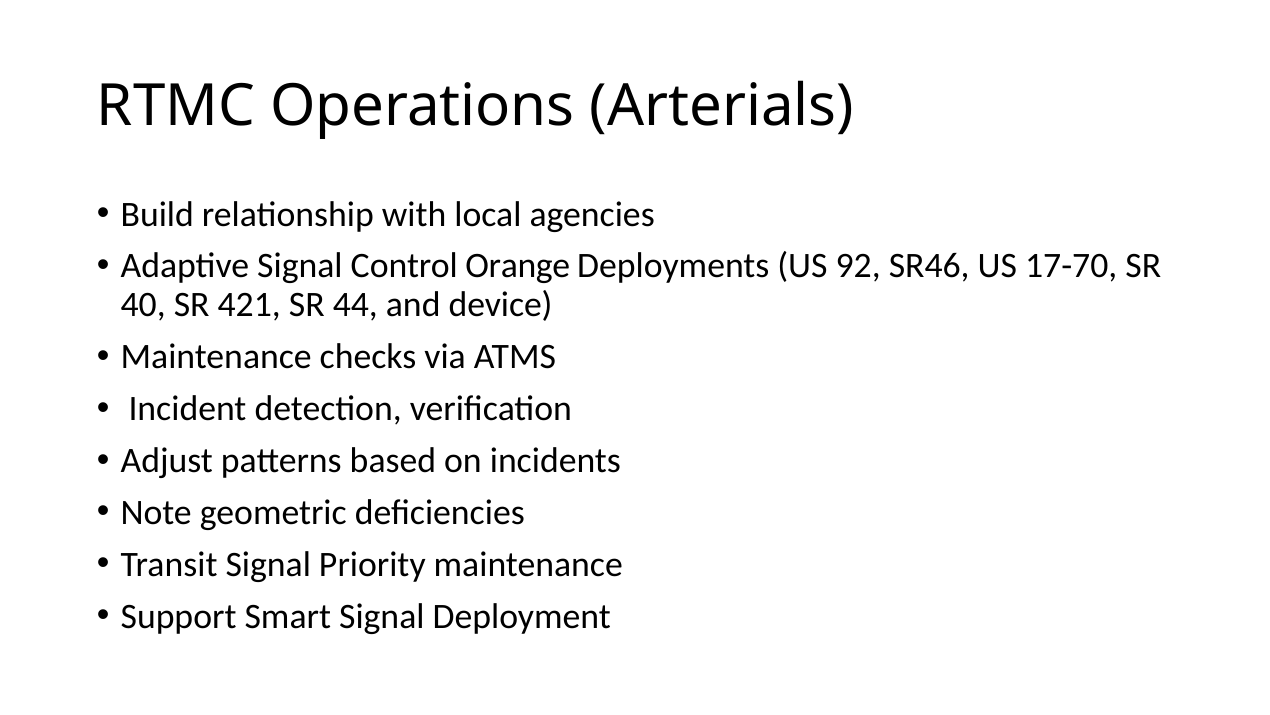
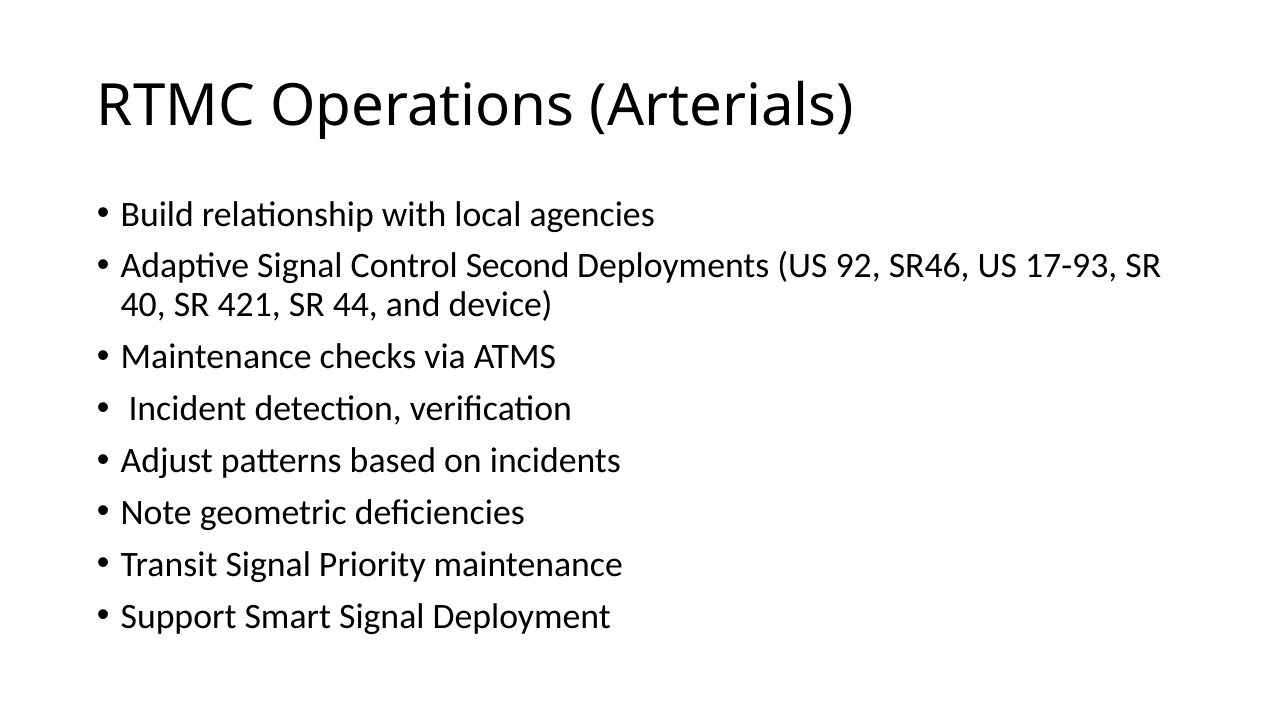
Orange: Orange -> Second (518, 266)
17-70: 17-70 -> 17-93 (1071, 266)
